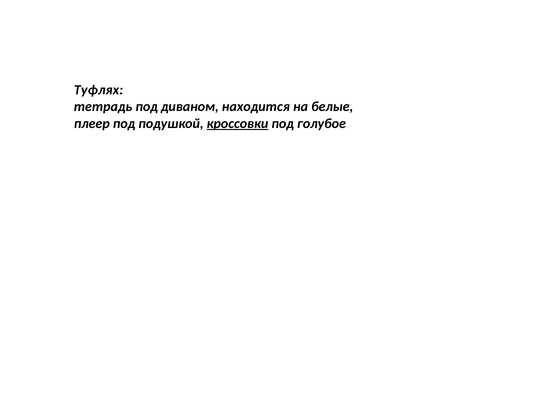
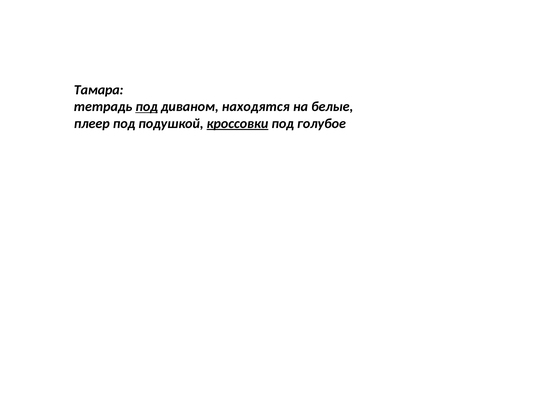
Туфлях: Туфлях -> Тамара (99, 90)
под underline: none -> present (147, 107)
находится: находится -> находятся (256, 107)
